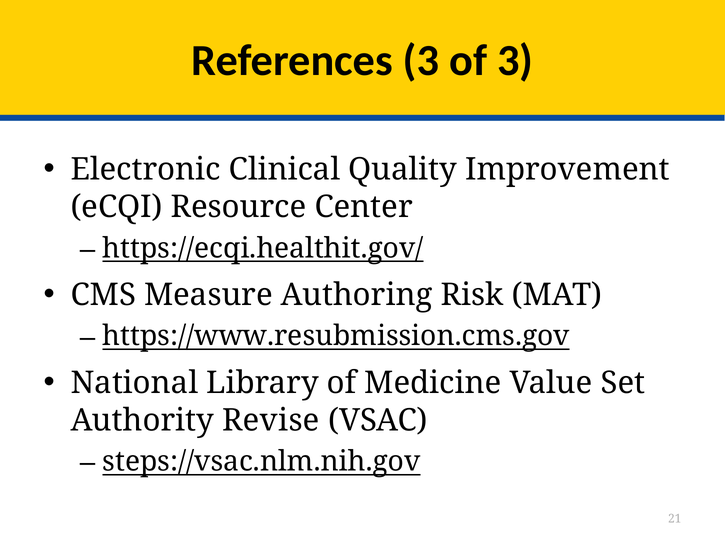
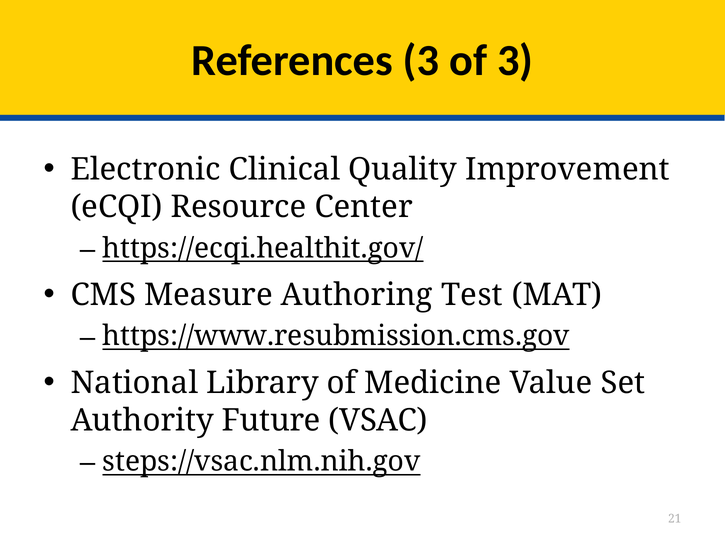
Risk: Risk -> Test (472, 295)
Revise: Revise -> Future (271, 420)
